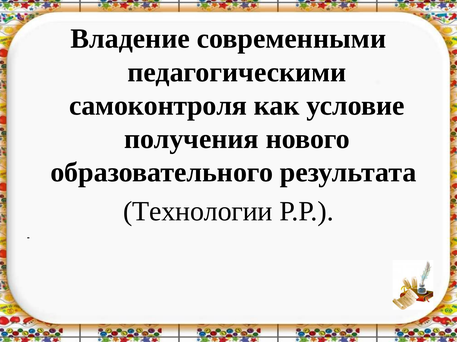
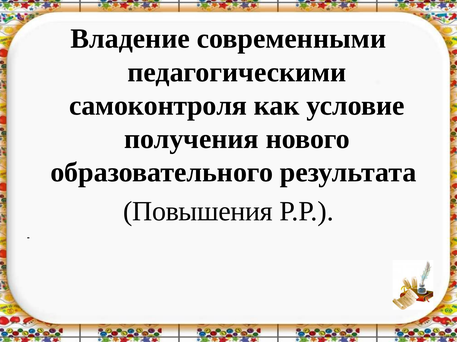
Технологии: Технологии -> Повышения (198, 212)
